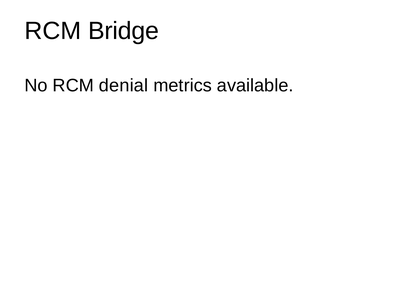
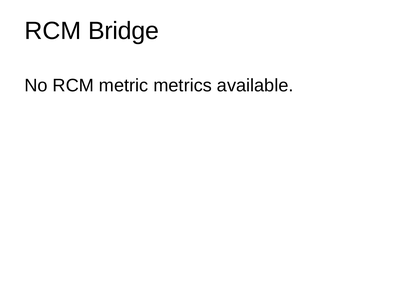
denial: denial -> metric (124, 86)
